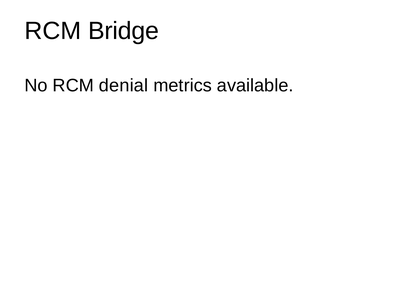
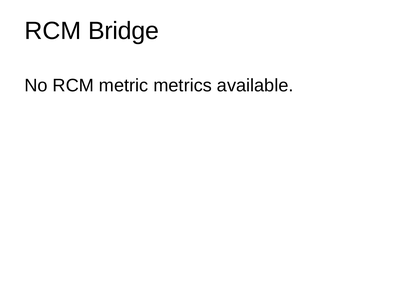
denial: denial -> metric (124, 86)
